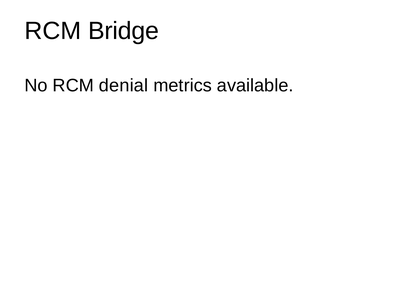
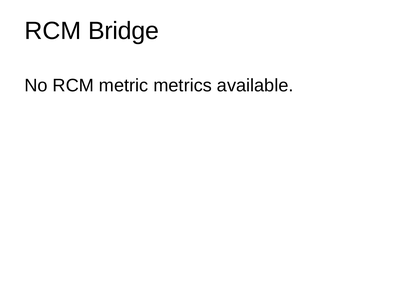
denial: denial -> metric (124, 86)
